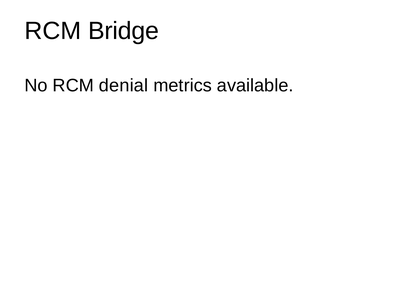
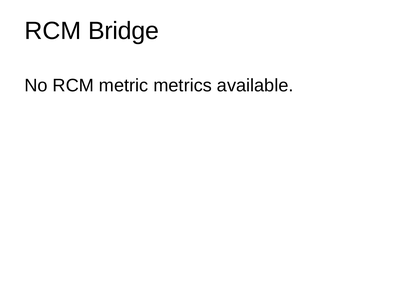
denial: denial -> metric (124, 86)
